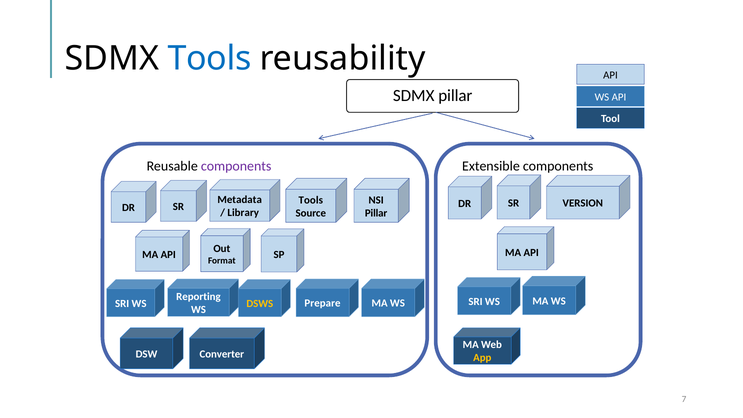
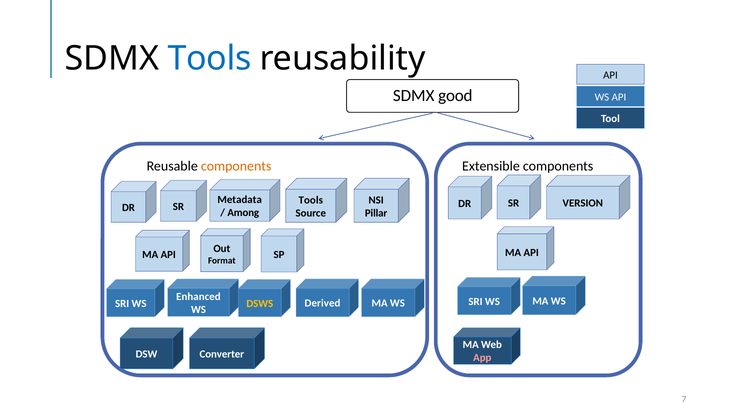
SDMX pillar: pillar -> good (455, 96)
components colour: purple -> orange (236, 166)
Library: Library -> Among (243, 213)
Reporting: Reporting -> Enhanced (198, 296)
Prepare: Prepare -> Derived (322, 303)
App colour: yellow -> pink (482, 358)
